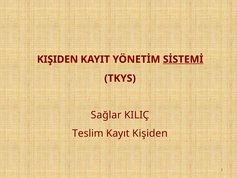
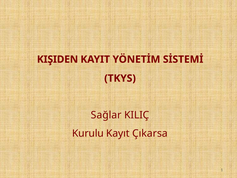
SİSTEMİ underline: present -> none (183, 59)
Teslim: Teslim -> Kurulu (88, 133)
Kayıt Kişiden: Kişiden -> Çıkarsa (150, 133)
